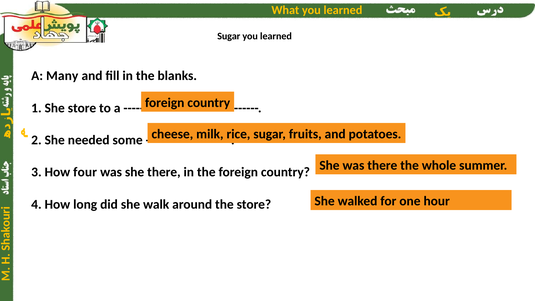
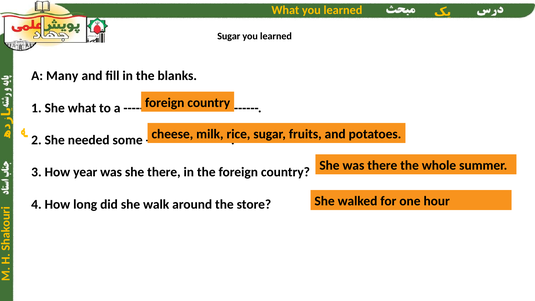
She store: store -> what (82, 108)
four: four -> year (85, 172)
